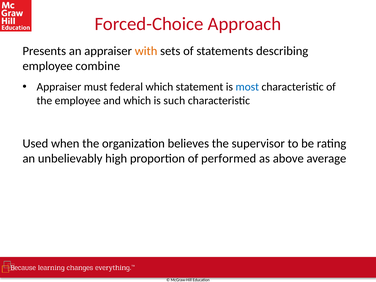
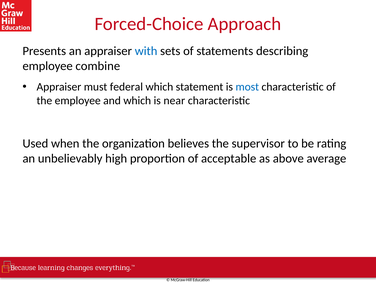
with colour: orange -> blue (146, 51)
such: such -> near (174, 101)
performed: performed -> acceptable (229, 159)
